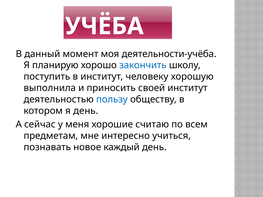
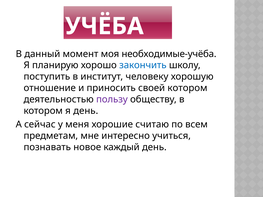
деятельности-учёба: деятельности-учёба -> необходимые-учёба (169, 54)
выполнила: выполнила -> отношение (50, 88)
своей институт: институт -> котором (187, 88)
пользу colour: blue -> purple (112, 100)
